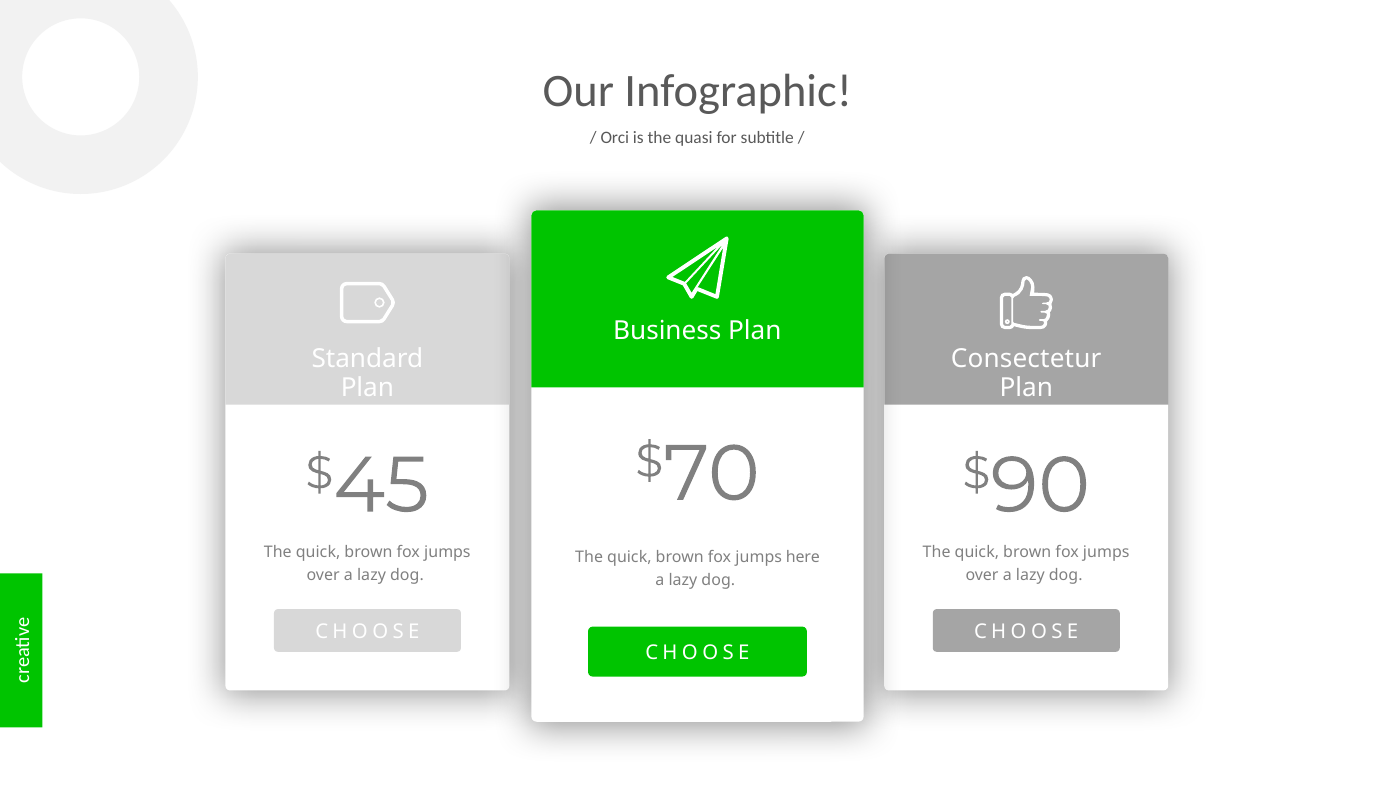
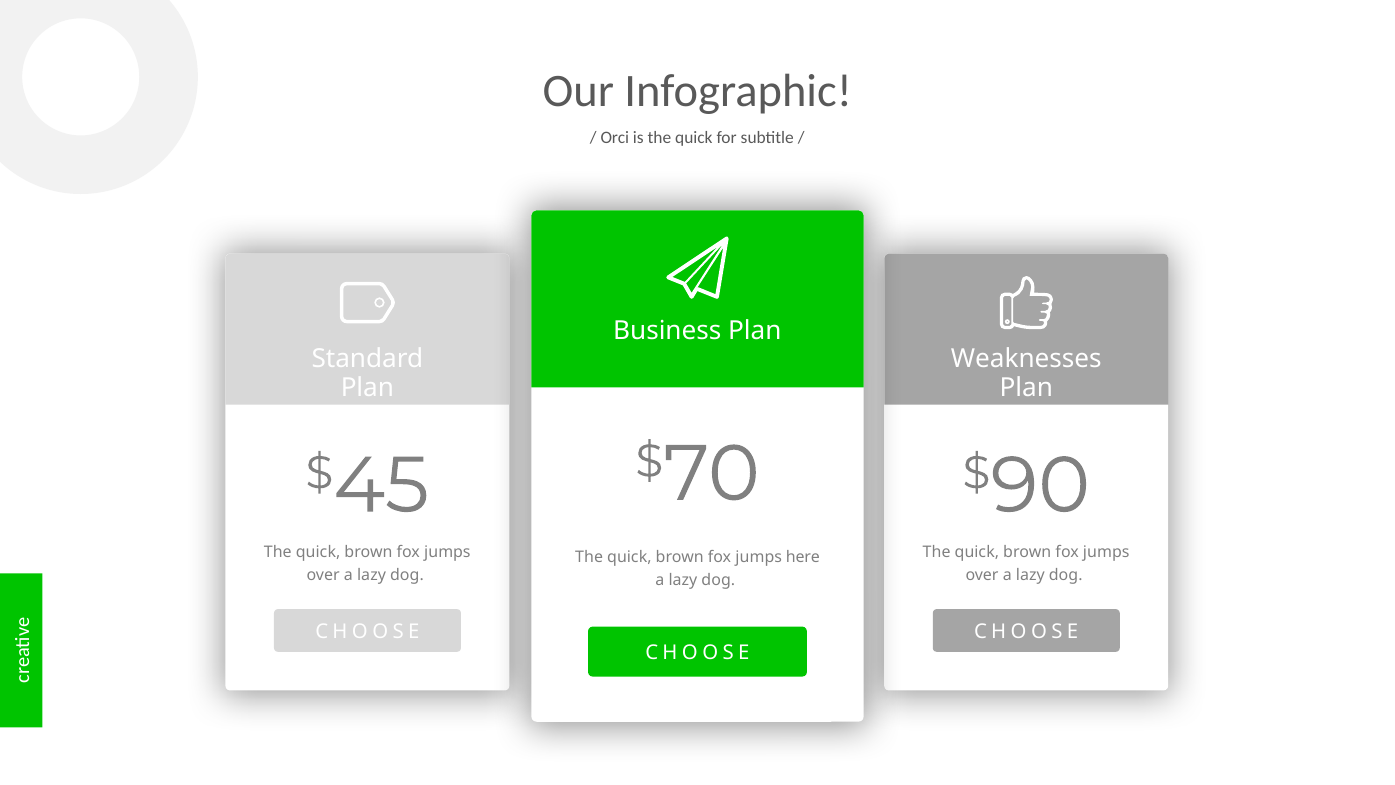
is the quasi: quasi -> quick (694, 138)
Consectetur: Consectetur -> Weaknesses (1026, 359)
